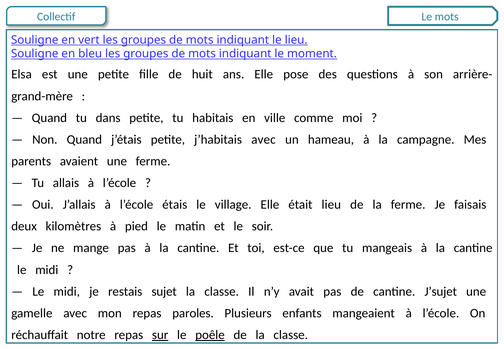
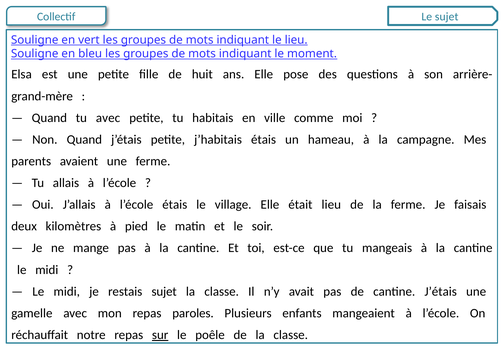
Le mots: mots -> sujet (447, 17)
tu dans: dans -> avec (108, 118)
j’habitais avec: avec -> étais (264, 140)
cantine J’sujet: J’sujet -> J’étais (441, 292)
poêle underline: present -> none (210, 335)
